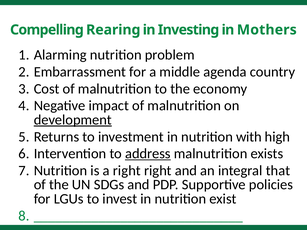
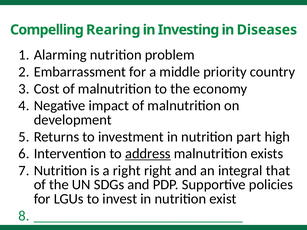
Mothers: Mothers -> Diseases (267, 30)
agenda: agenda -> priority (225, 72)
development underline: present -> none (73, 120)
with: with -> part (249, 137)
